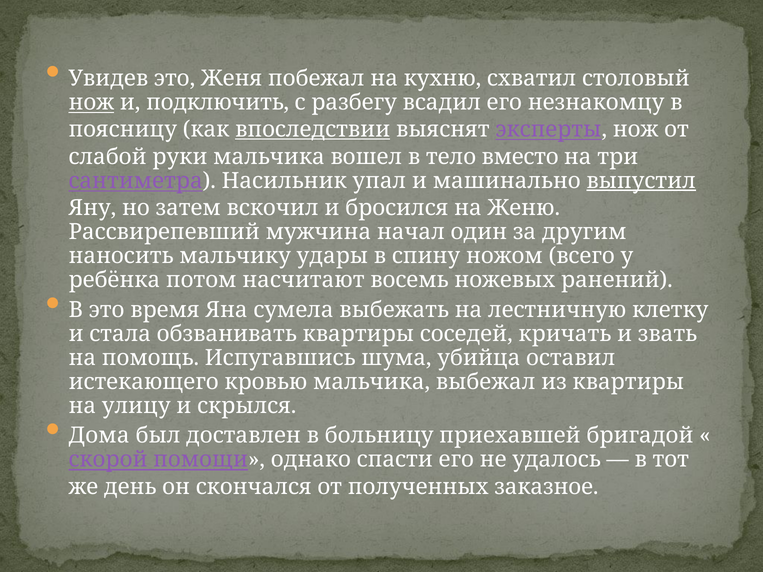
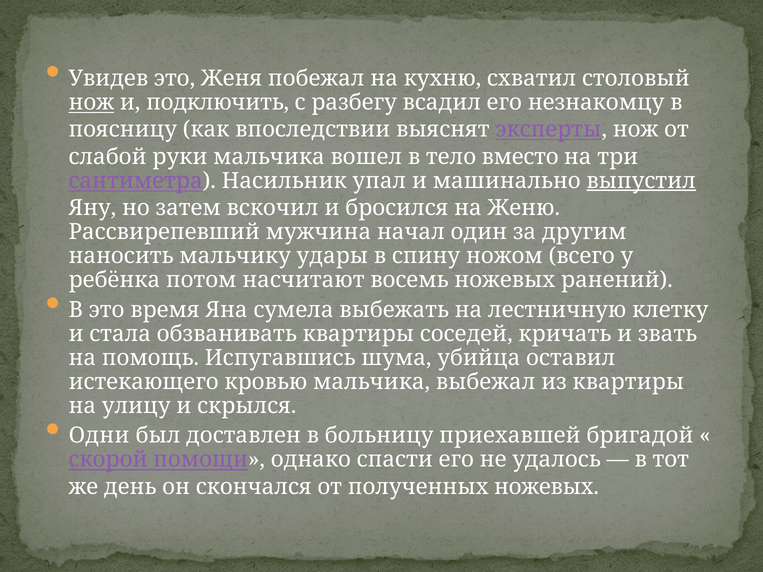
впоследствии underline: present -> none (313, 130)
Дома: Дома -> Одни (99, 436)
полученных заказное: заказное -> ножевых (546, 487)
